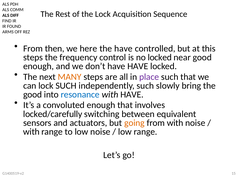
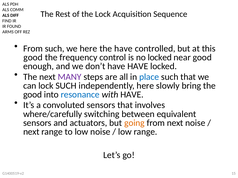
From then: then -> such (55, 49)
steps: steps -> good (33, 58)
MANY colour: orange -> purple (70, 77)
place colour: purple -> blue (149, 77)
independently such: such -> here (145, 86)
convoluted enough: enough -> sensors (101, 105)
locked/carefully: locked/carefully -> where/carefully (53, 114)
from with: with -> next (175, 123)
with: with -> next (31, 132)
